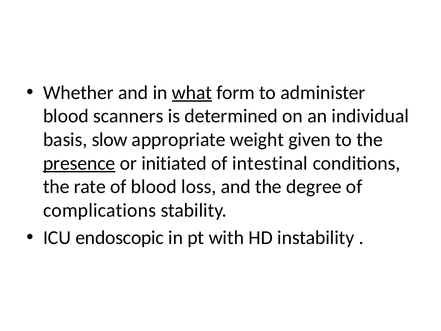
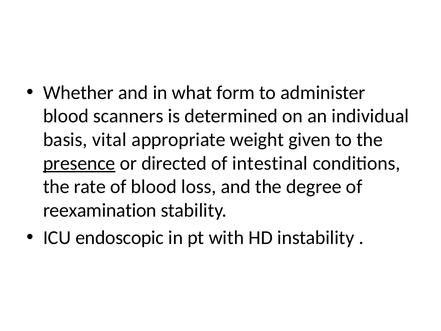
what underline: present -> none (192, 93)
slow: slow -> vital (109, 140)
initiated: initiated -> directed (174, 163)
complications: complications -> reexamination (100, 210)
